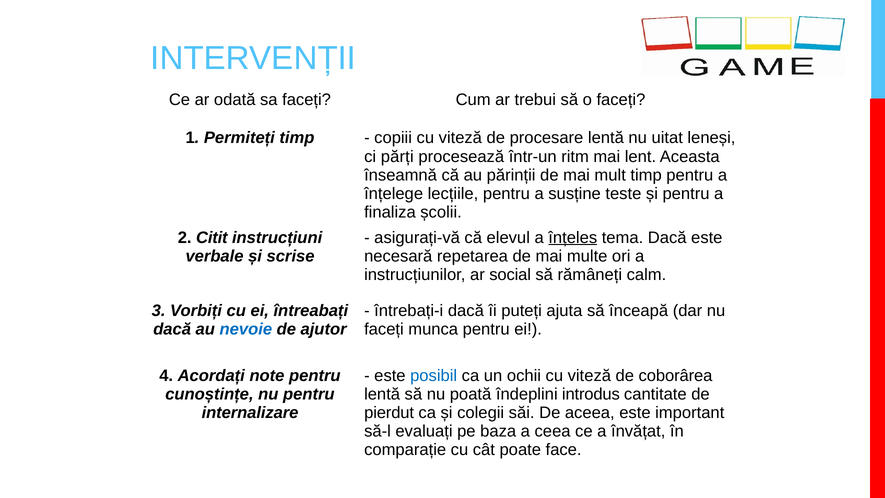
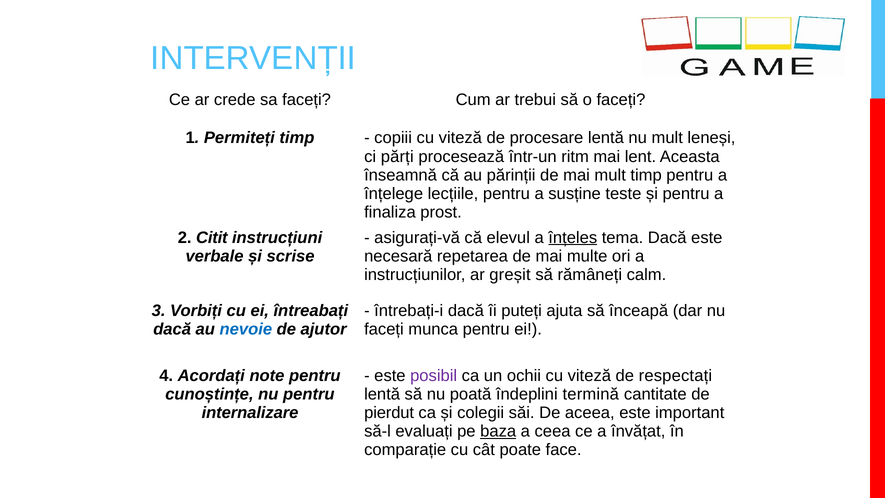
odată: odată -> crede (235, 100)
nu uitat: uitat -> mult (667, 138)
școlii: școlii -> prost (441, 212)
social: social -> greșit (510, 275)
posibil colour: blue -> purple (434, 376)
coborârea: coborârea -> respectați (675, 376)
introdus: introdus -> termină (591, 394)
baza underline: none -> present (498, 431)
